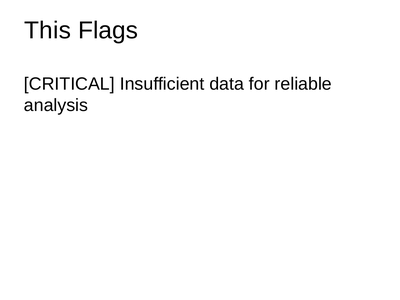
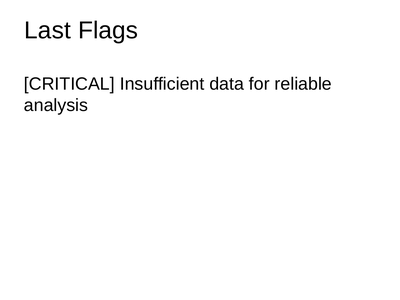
This: This -> Last (48, 30)
